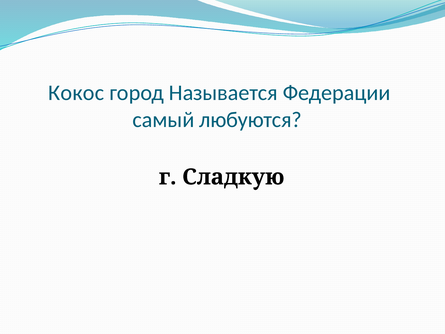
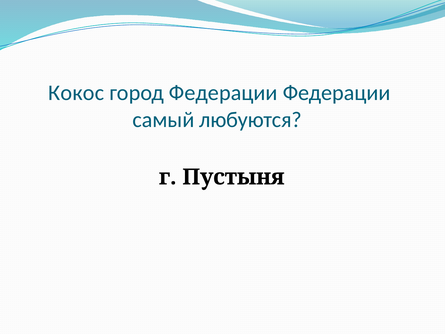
город Называется: Называется -> Федерации (223, 93)
Сладкую: Сладкую -> Пустыня (233, 177)
